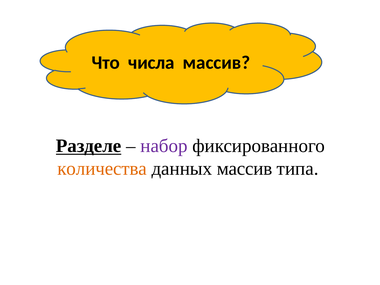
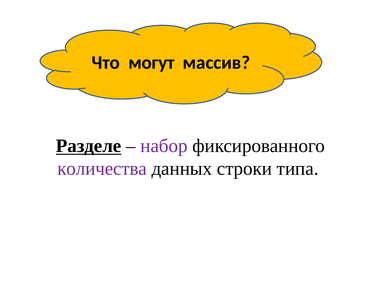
числа: числа -> могут (151, 63)
количества colour: orange -> purple (102, 169)
данных массив: массив -> строки (244, 169)
